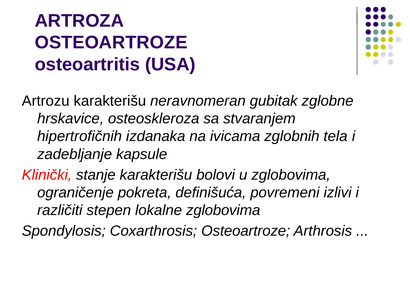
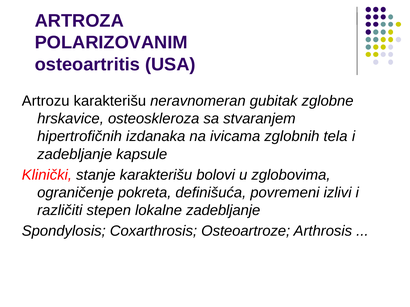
OSTEOARTROZE: OSTEOARTROZE -> POLARIZOVANIM (111, 43)
lokalne zglobovima: zglobovima -> zadebljanje (223, 211)
